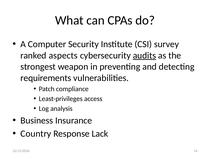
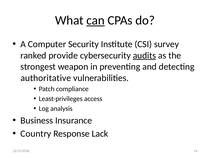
can underline: none -> present (96, 20)
aspects: aspects -> provide (63, 55)
requirements: requirements -> authoritative (46, 78)
